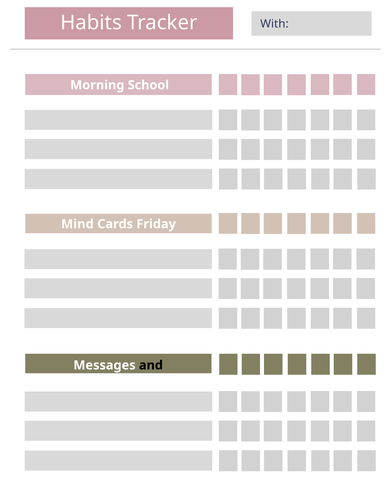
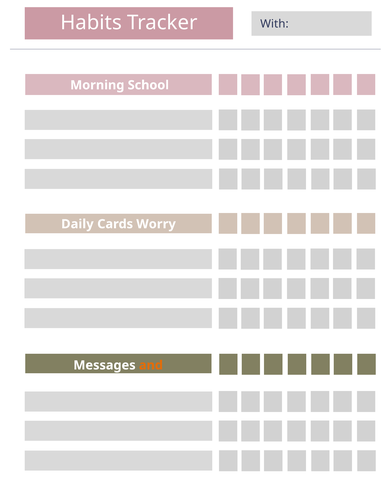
Mind: Mind -> Daily (77, 224)
Friday: Friday -> Worry (156, 224)
and colour: black -> orange (151, 366)
